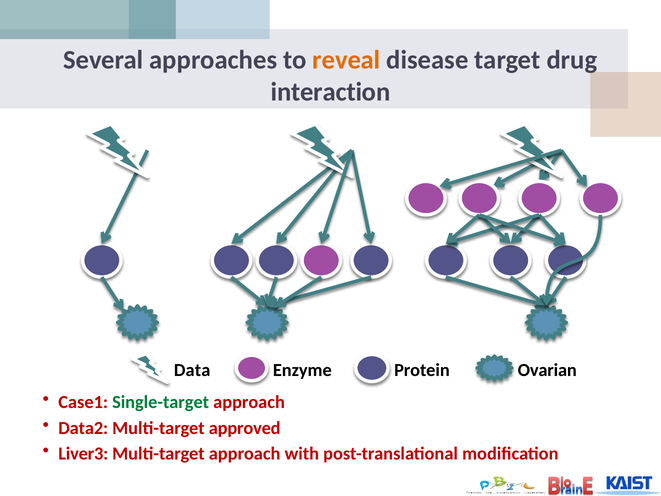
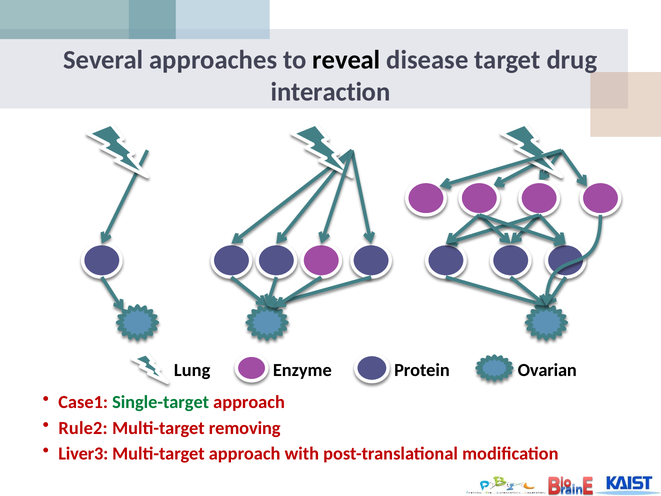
reveal colour: orange -> black (346, 60)
Data: Data -> Lung (192, 370)
Data2: Data2 -> Rule2 (83, 428)
approved: approved -> removing (245, 428)
